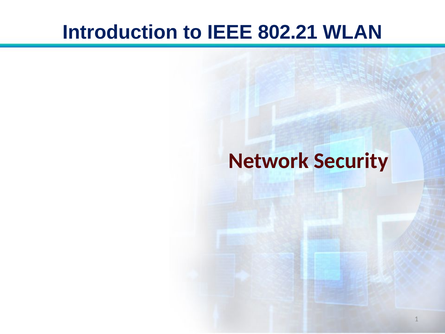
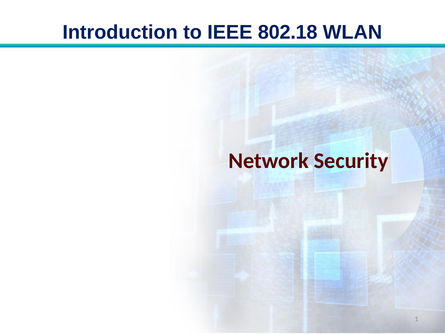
802.21: 802.21 -> 802.18 (288, 32)
